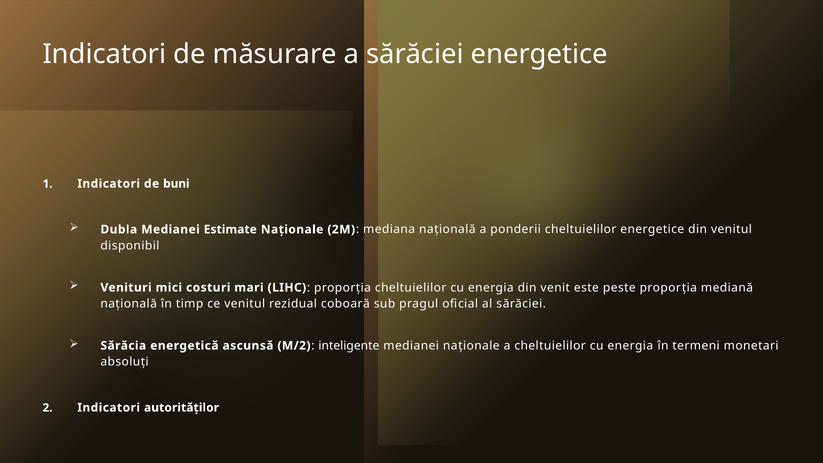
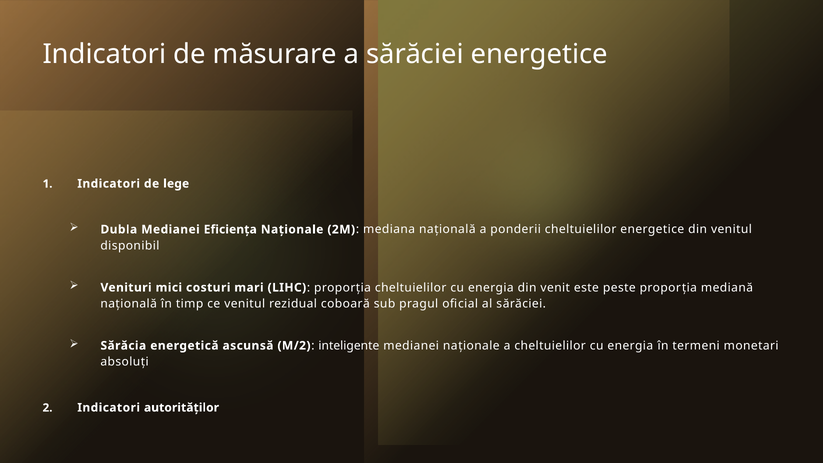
buni: buni -> lege (176, 184)
Estimate: Estimate -> Eficiența (230, 229)
